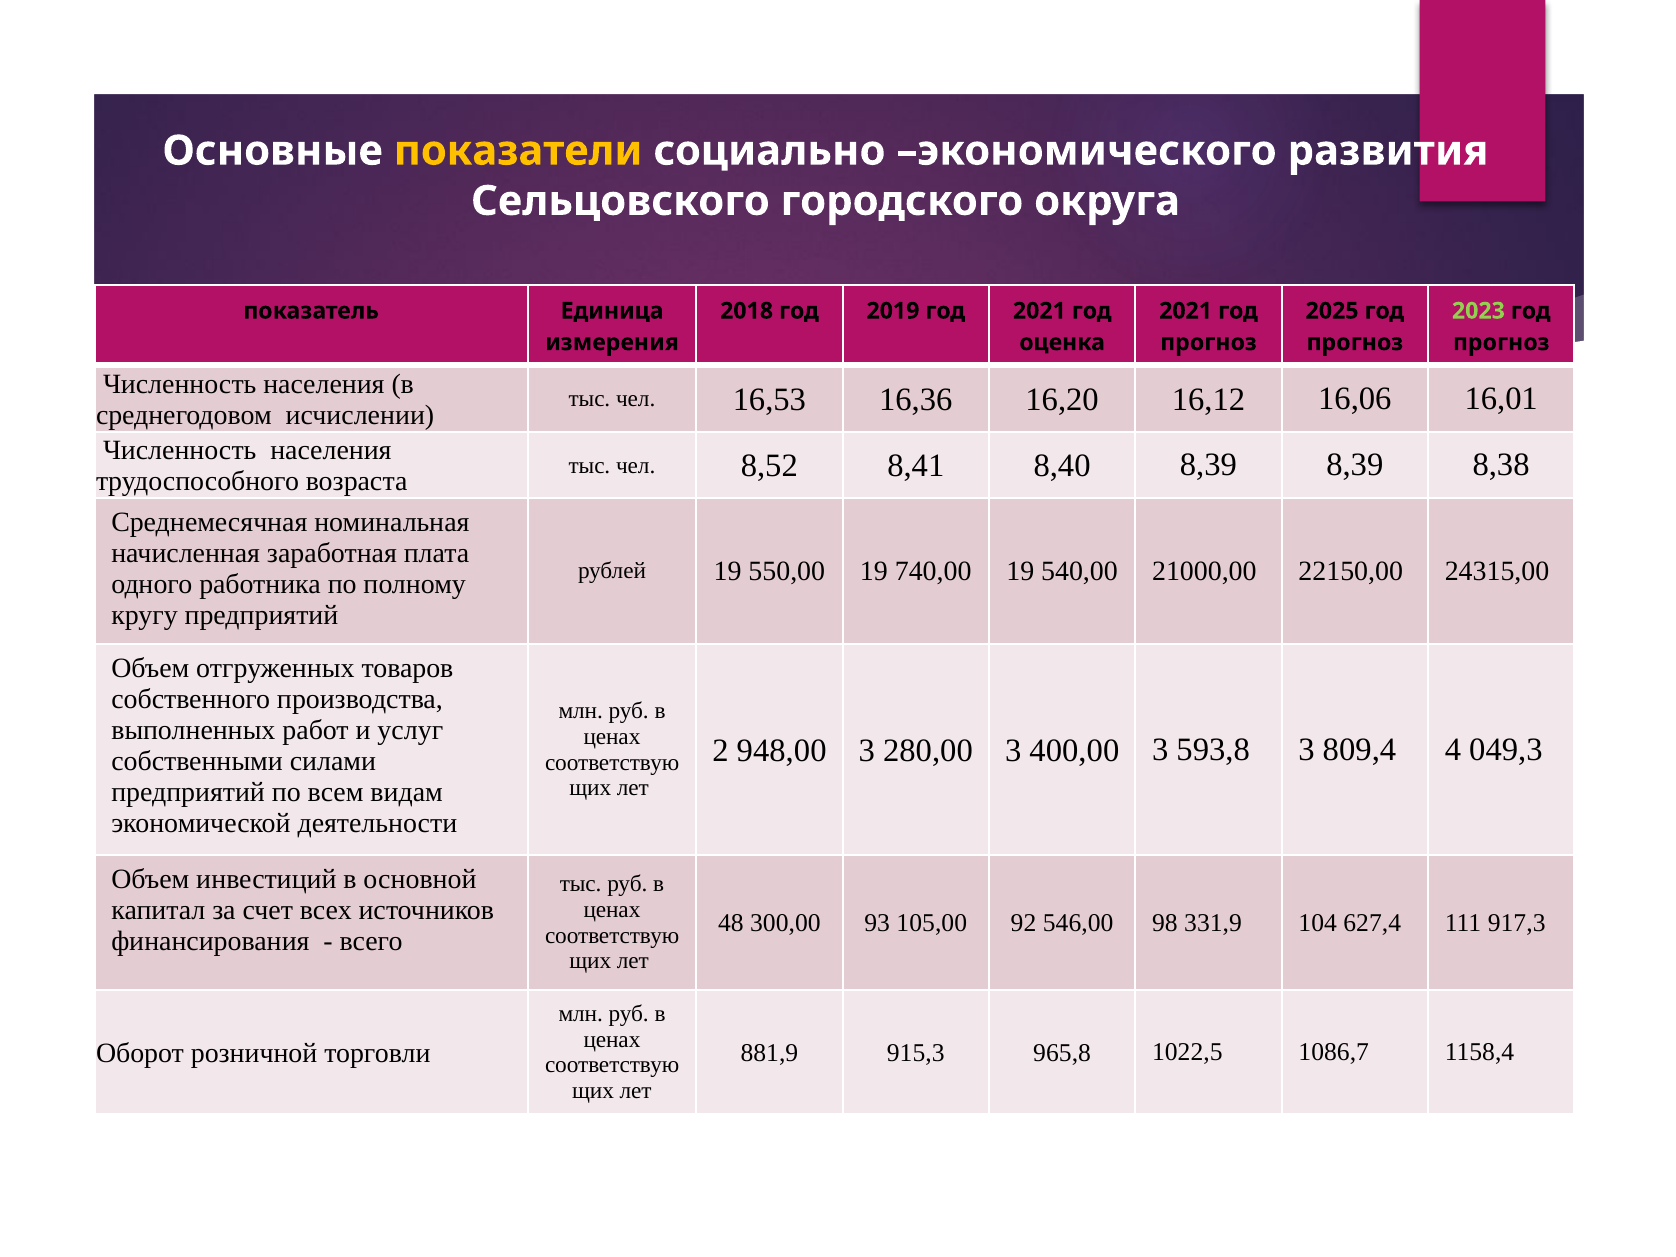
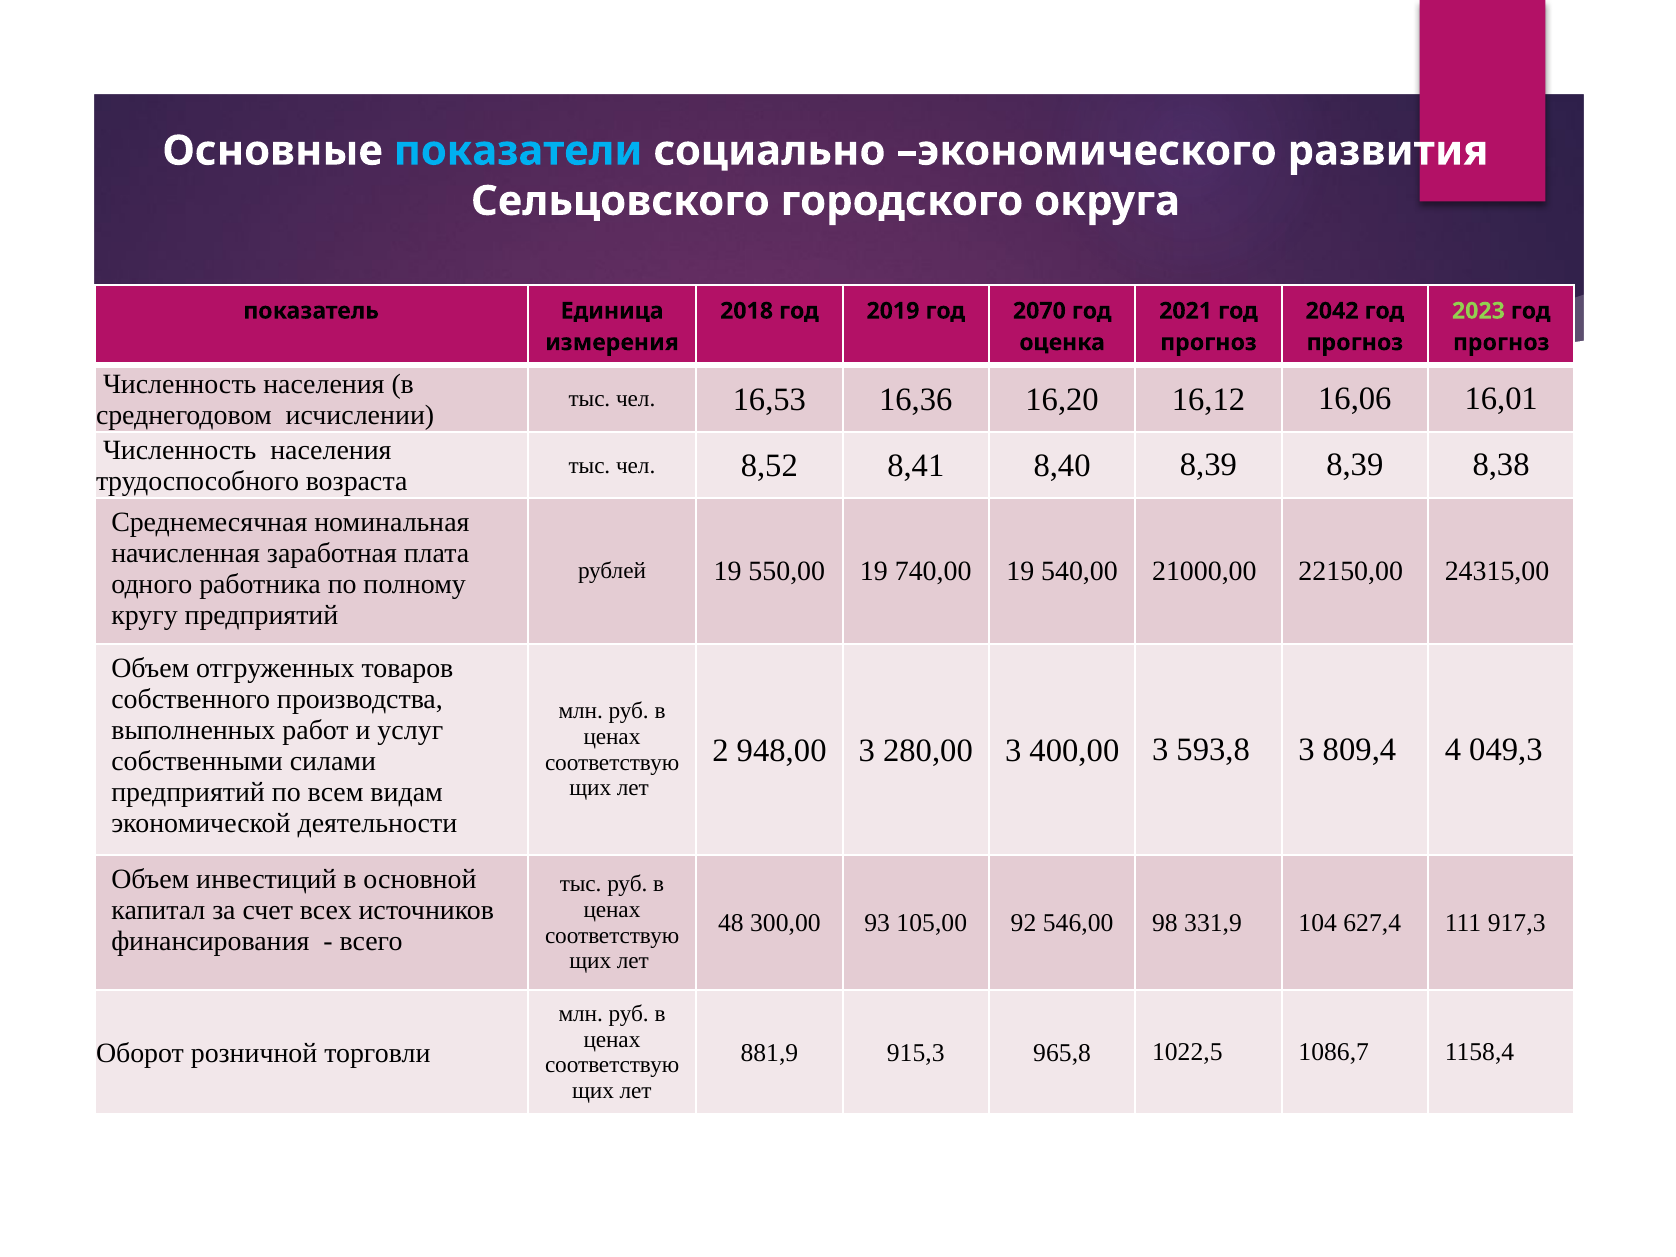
показатели colour: yellow -> light blue (518, 151)
год 2021: 2021 -> 2070 (1039, 311)
2025: 2025 -> 2042 (1332, 311)
